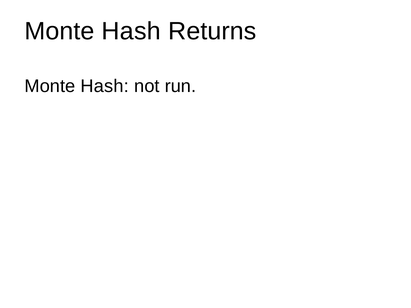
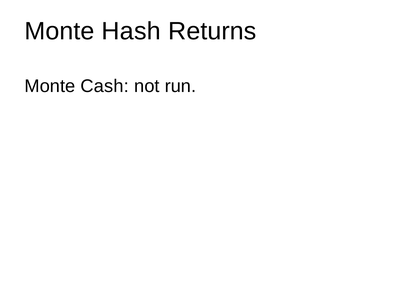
Hash: Hash -> Cash (105, 86)
